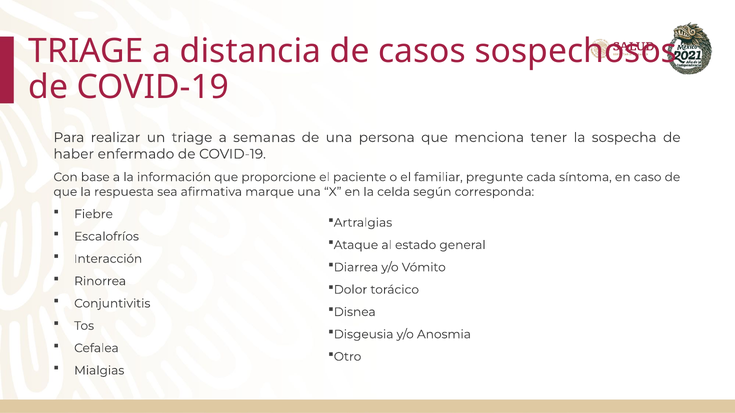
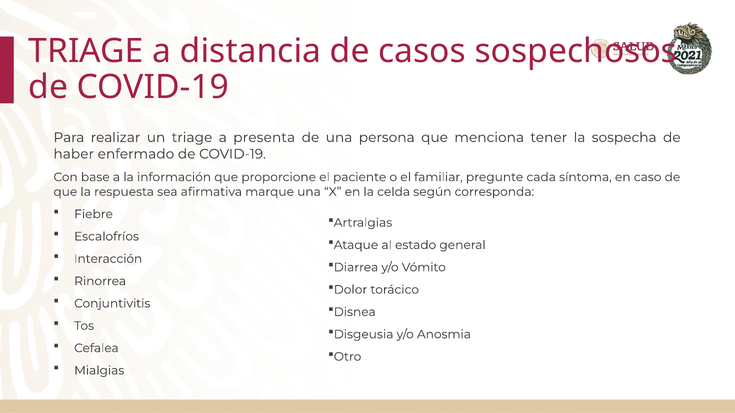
semanas: semanas -> presenta (264, 138)
